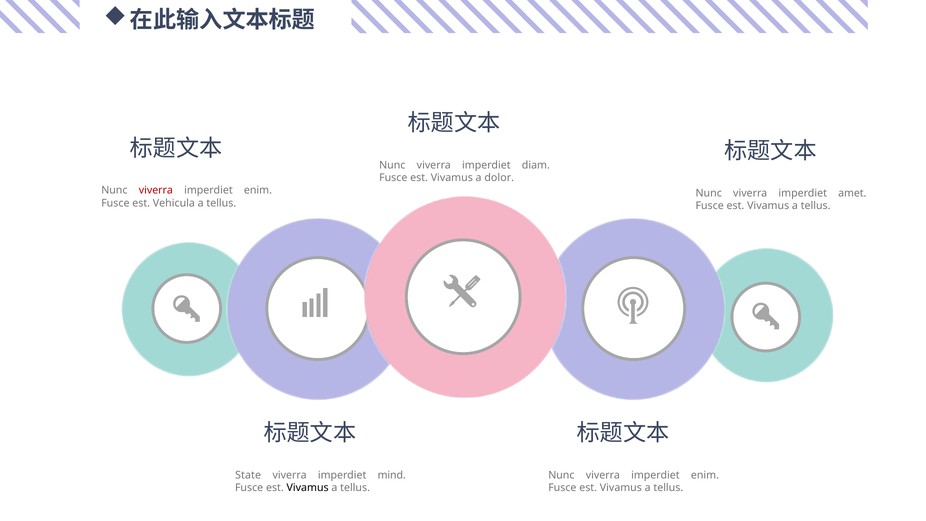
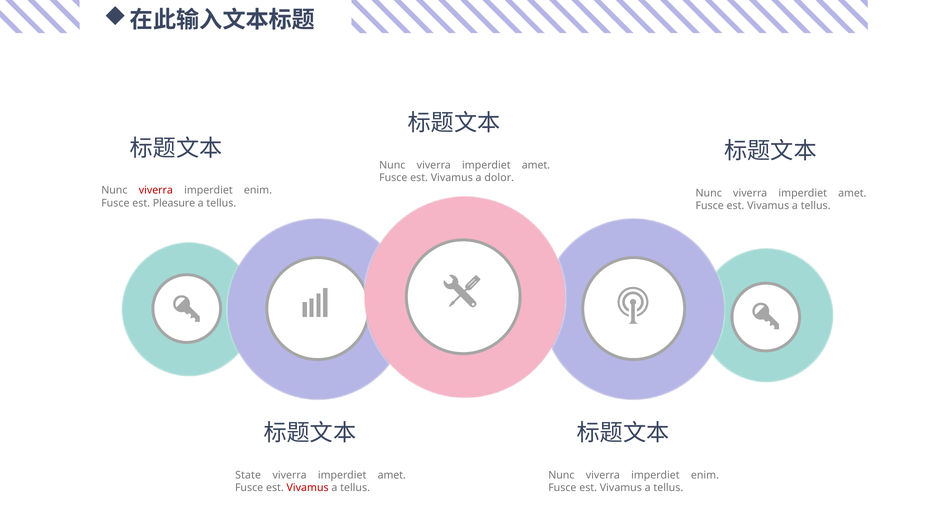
diam: diam -> amet (536, 165)
Vehicula: Vehicula -> Pleasure (174, 203)
mind: mind -> amet (392, 475)
Vivamus colour: black -> red (308, 488)
